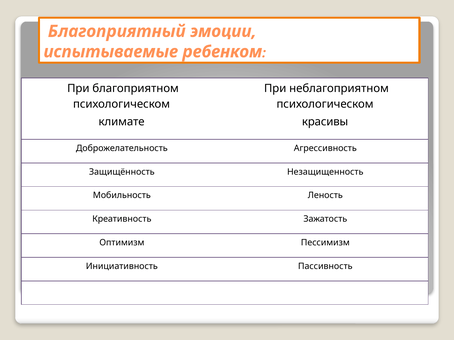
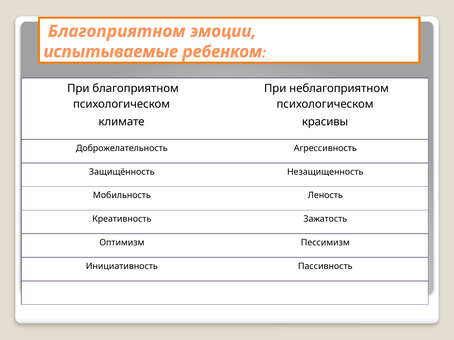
Благоприятный: Благоприятный -> Благоприятном (117, 31)
